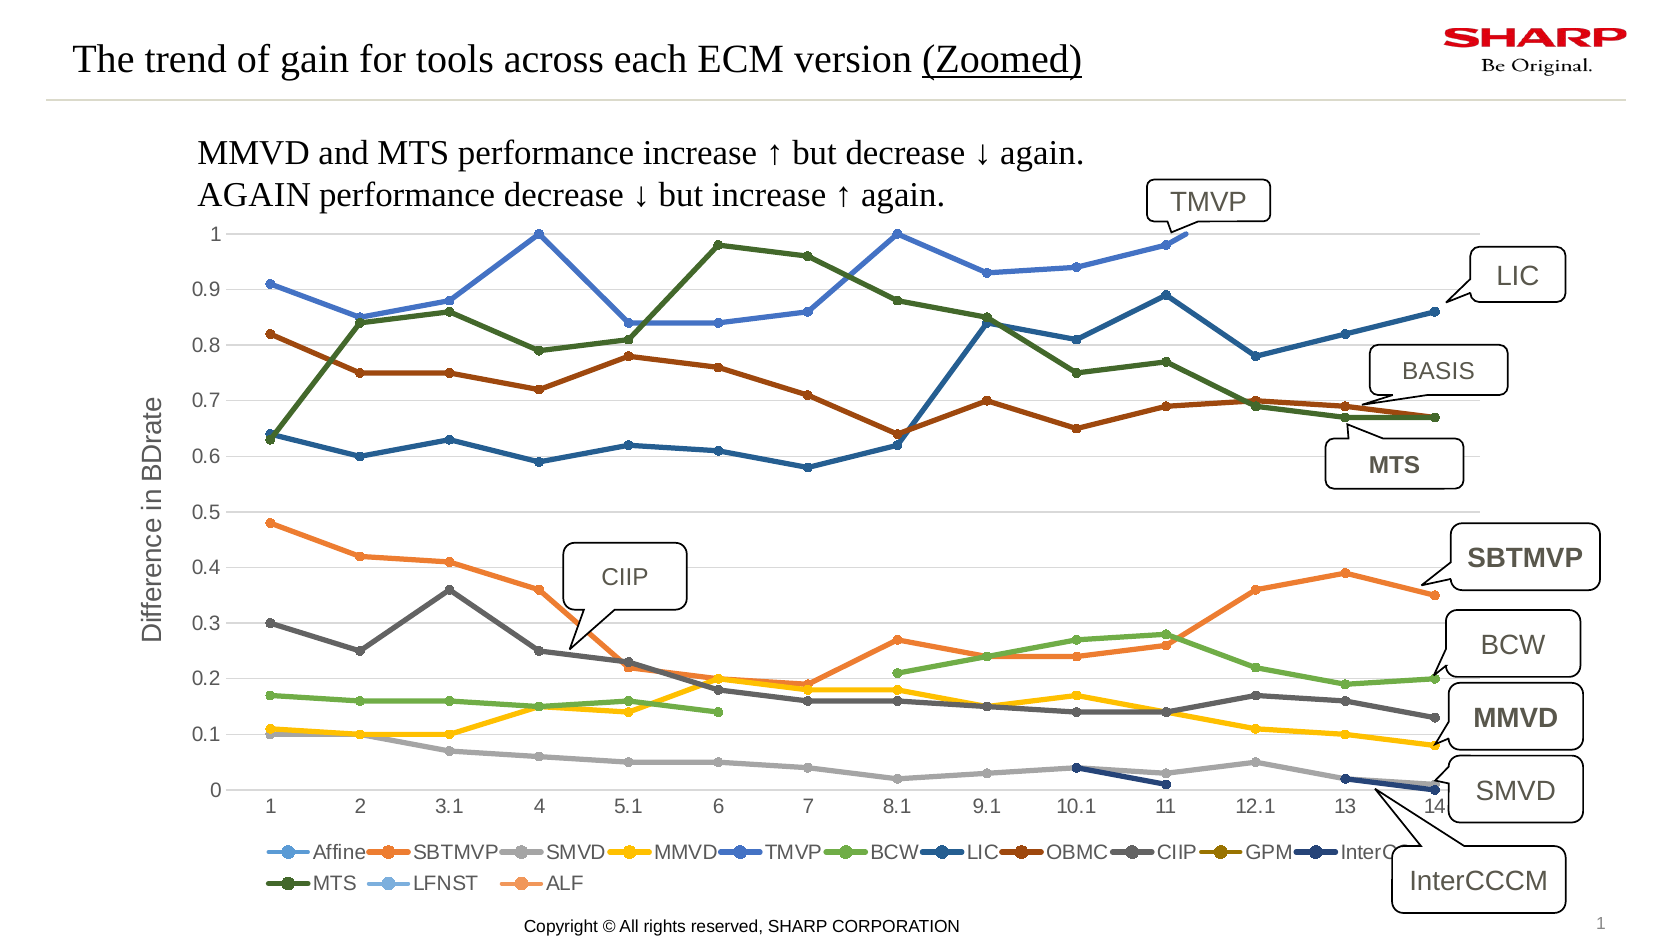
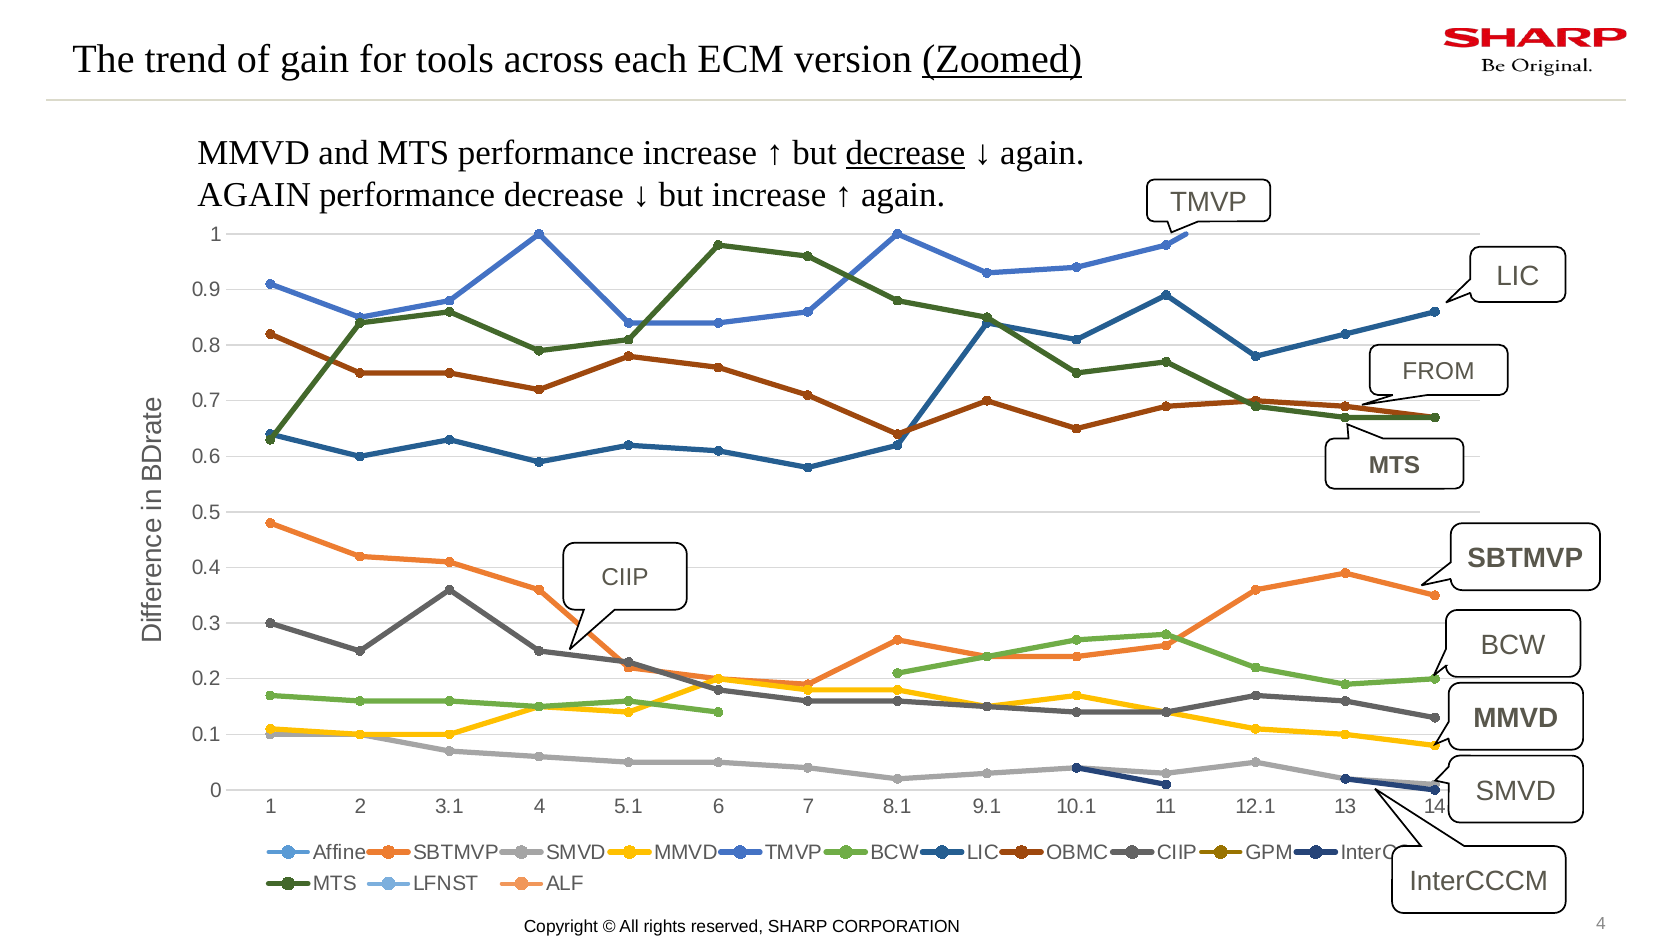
decrease underline: none -> present (905, 153)
BASIS: BASIS -> FROM (1439, 371)
CORPORATION 1: 1 -> 4 (1601, 923)
